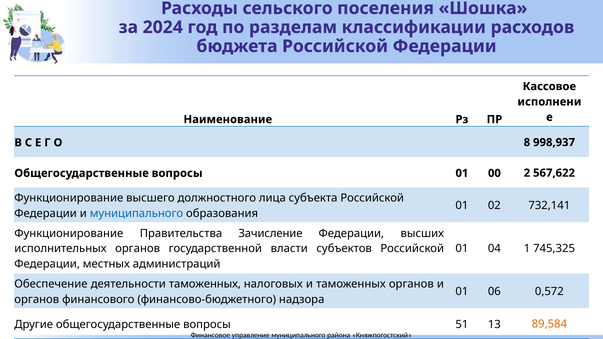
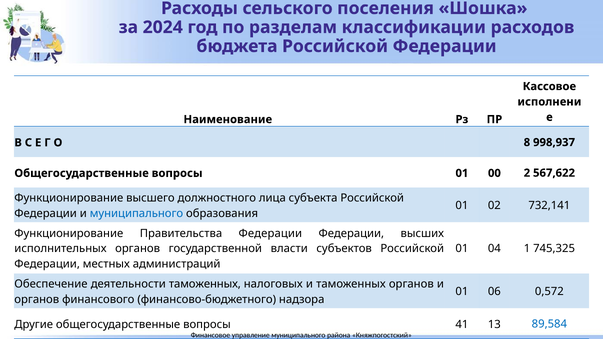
Правительства Зачисление: Зачисление -> Федерации (270, 233)
51: 51 -> 41 (462, 324)
89,584 colour: orange -> blue (549, 324)
